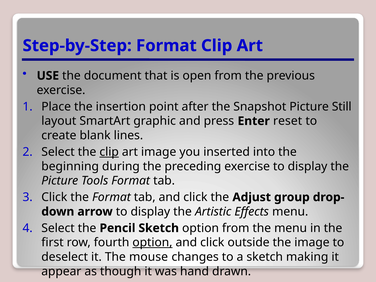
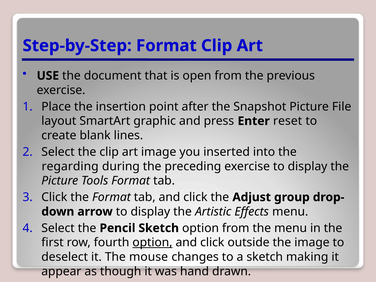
Still: Still -> File (342, 107)
clip underline: present -> none (109, 152)
beginning: beginning -> regarding (70, 166)
